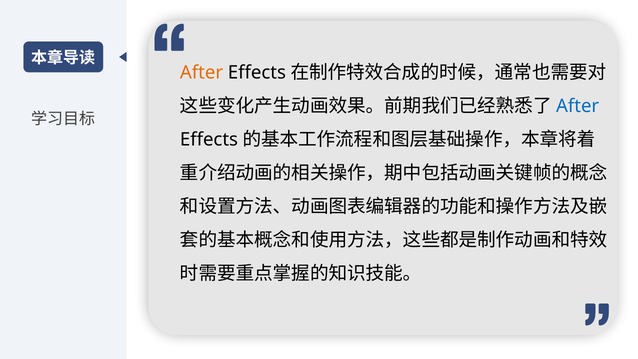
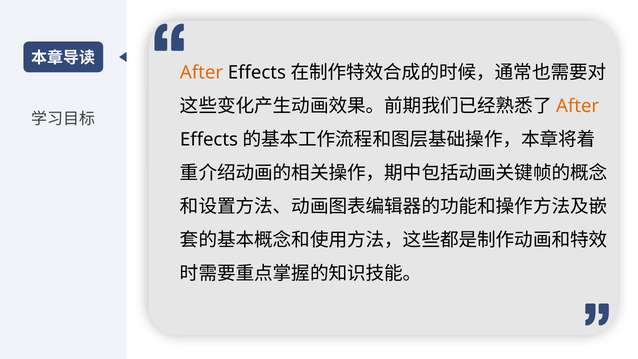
After colour: blue -> orange (578, 106)
